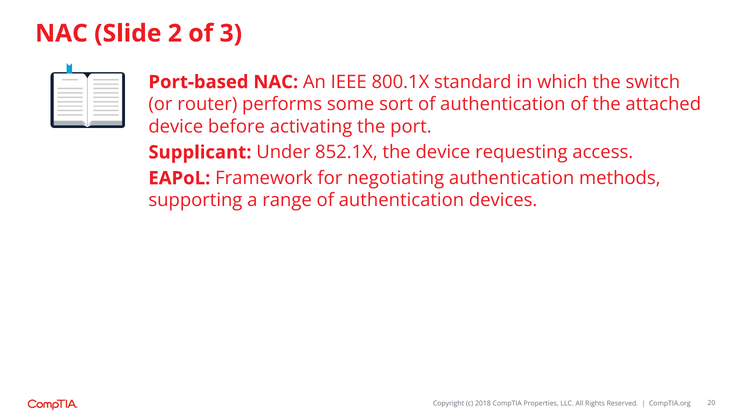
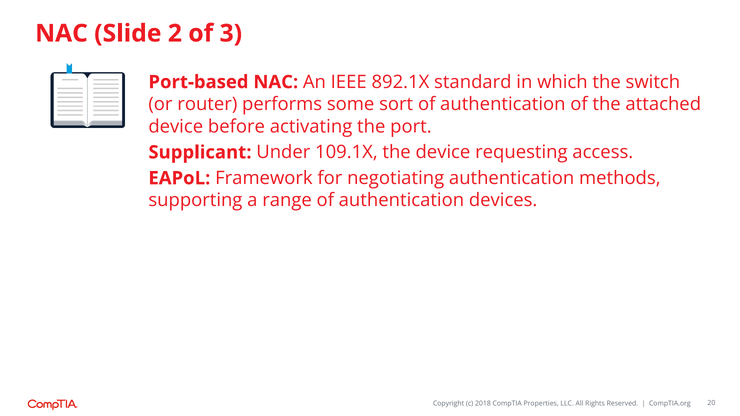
800.1X: 800.1X -> 892.1X (400, 82)
852.1X: 852.1X -> 109.1X (346, 152)
